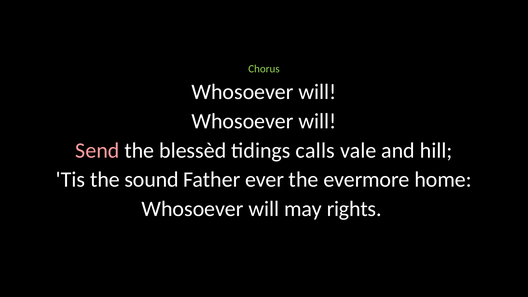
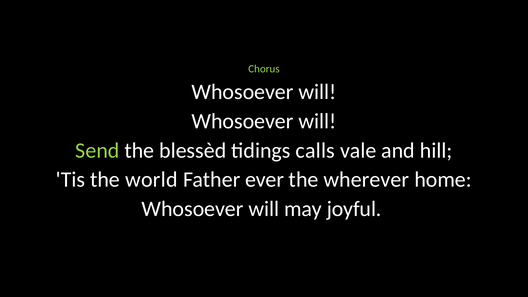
Send colour: pink -> light green (97, 150)
sound: sound -> world (151, 180)
evermore: evermore -> wherever (366, 180)
rights: rights -> joyful (354, 209)
